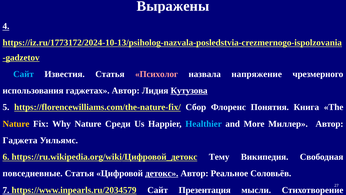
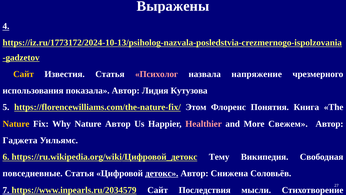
Сайт colour: light blue -> yellow (24, 74)
гаджетах: гаджетах -> показала (88, 90)
Кутузова underline: present -> none (189, 90)
Сбор: Сбор -> Этом (196, 107)
Nature Среди: Среди -> Автор (118, 124)
Healthier colour: light blue -> pink (204, 124)
Миллер: Миллер -> Свежем (288, 124)
Реальное: Реальное -> Снижена (229, 173)
Презентация: Презентация -> Последствия (205, 190)
